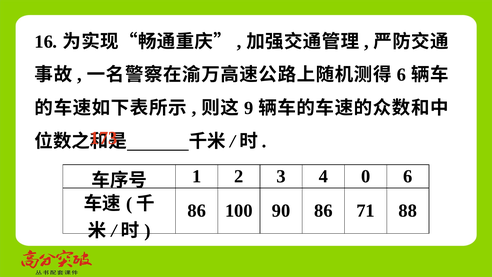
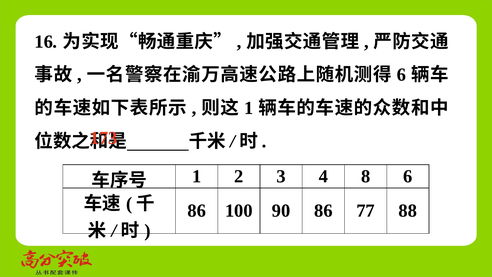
9: 9 -> 1 (249, 108)
0: 0 -> 8 (366, 176)
71: 71 -> 77 (366, 211)
